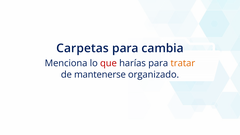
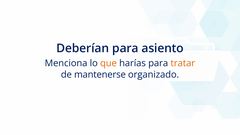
Carpetas: Carpetas -> Deberían (83, 48)
cambia: cambia -> asiento (163, 48)
que colour: red -> orange (108, 63)
